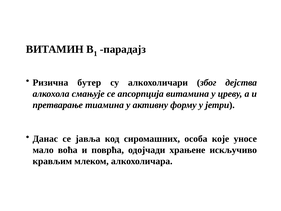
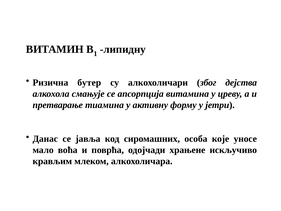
парадајз: парадајз -> липидну (123, 49)
